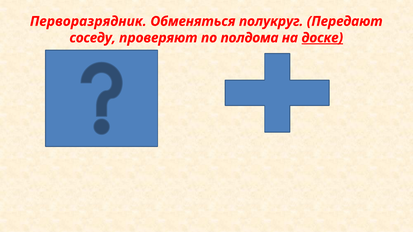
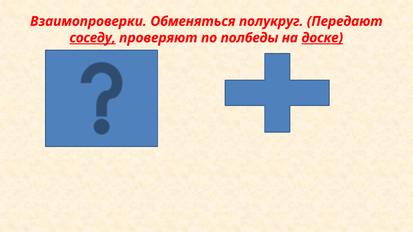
Перворазрядник: Перворазрядник -> Взаимопроверки (88, 21)
соседу underline: none -> present (93, 38)
полдома: полдома -> полбеды (250, 38)
